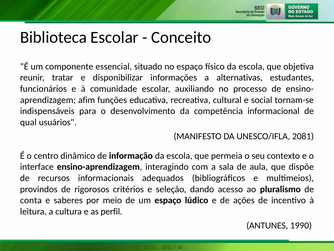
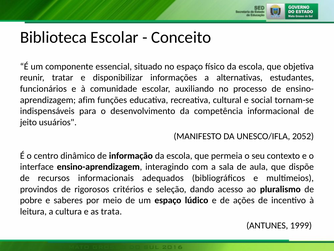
qual: qual -> jeito (28, 122)
2081: 2081 -> 2052 (303, 136)
conta: conta -> pobre (31, 200)
perfil: perfil -> trata (111, 211)
1990: 1990 -> 1999 (301, 225)
